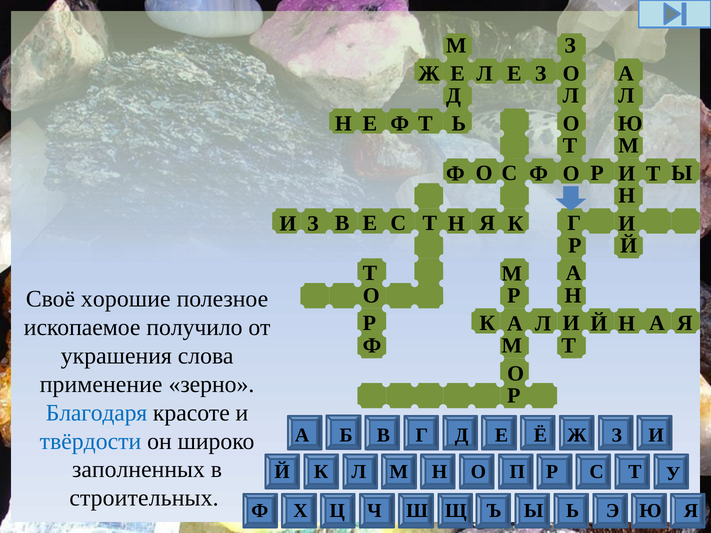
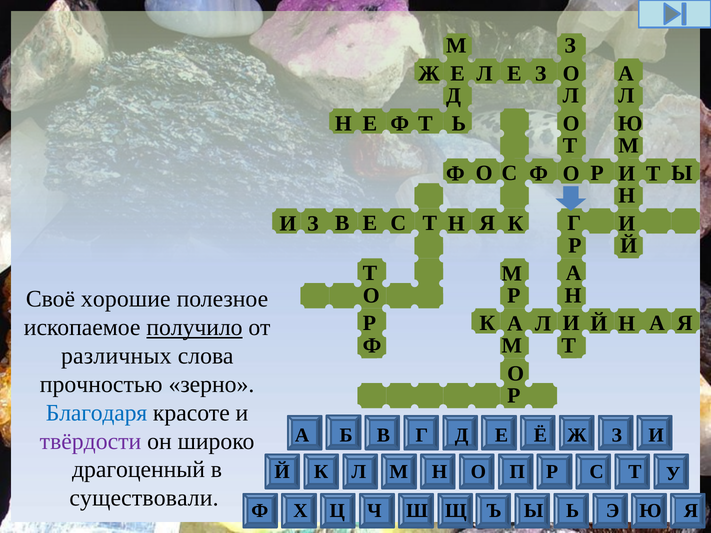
получило underline: none -> present (195, 328)
украшения: украшения -> различных (116, 356)
применение: применение -> прочностью (101, 385)
твёрдости colour: blue -> purple (90, 441)
заполненных: заполненных -> драгоценный (138, 470)
строительных: строительных -> существовали (144, 498)
